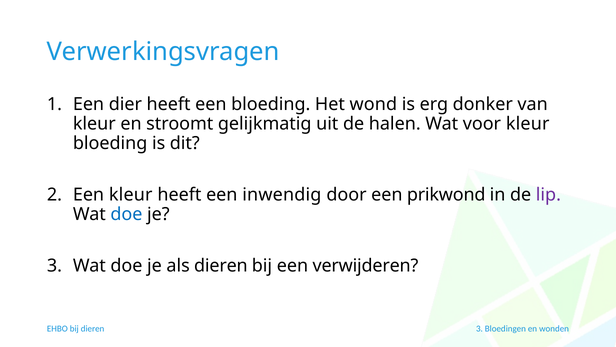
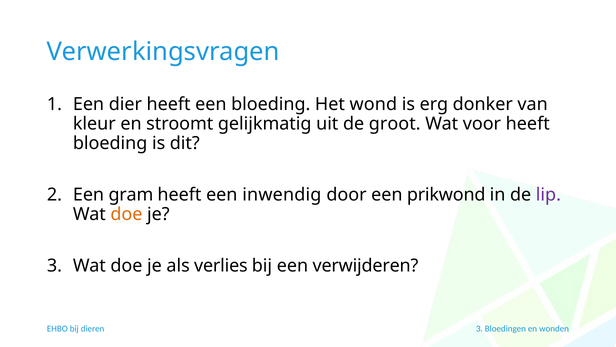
halen: halen -> groot (395, 123)
voor kleur: kleur -> heeft (528, 123)
Een kleur: kleur -> gram (131, 194)
doe colour: blue -> orange (126, 214)
als dieren: dieren -> verlies (221, 265)
